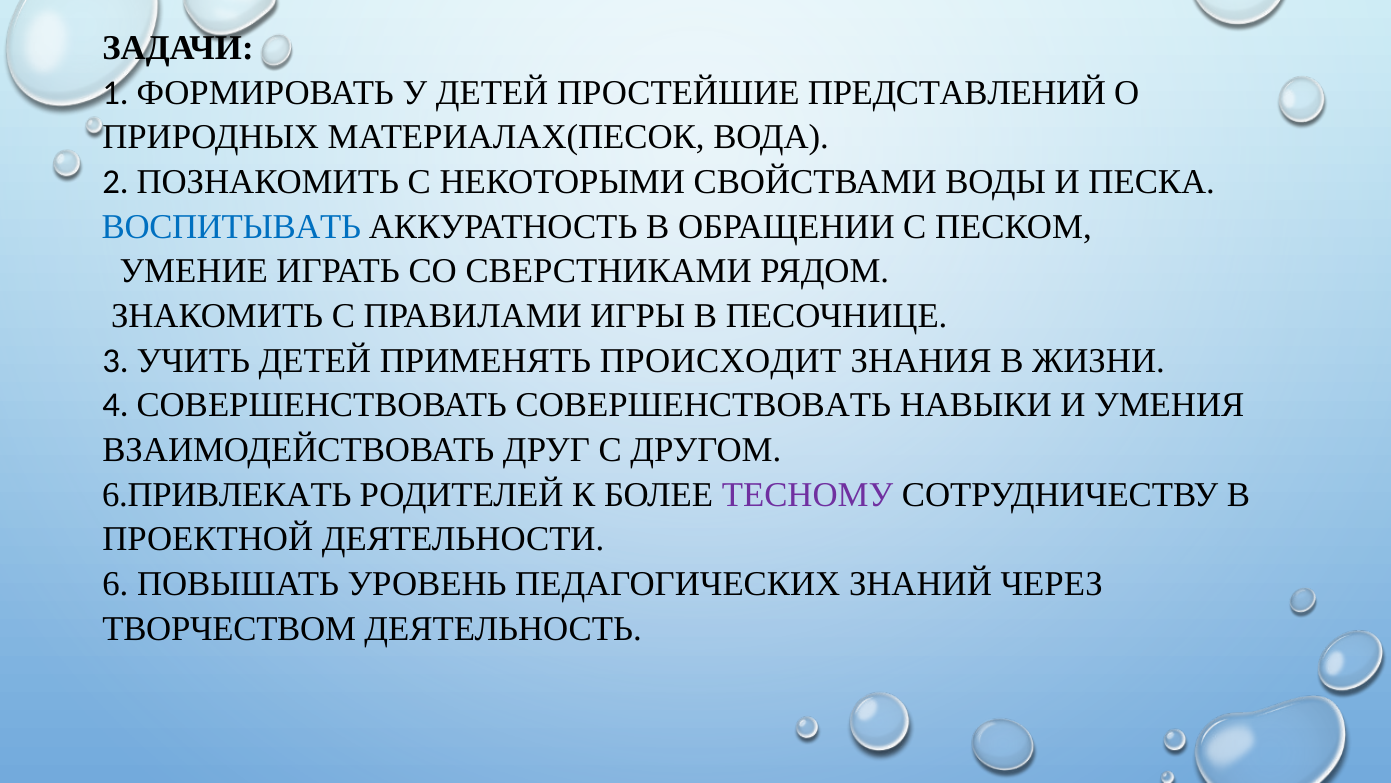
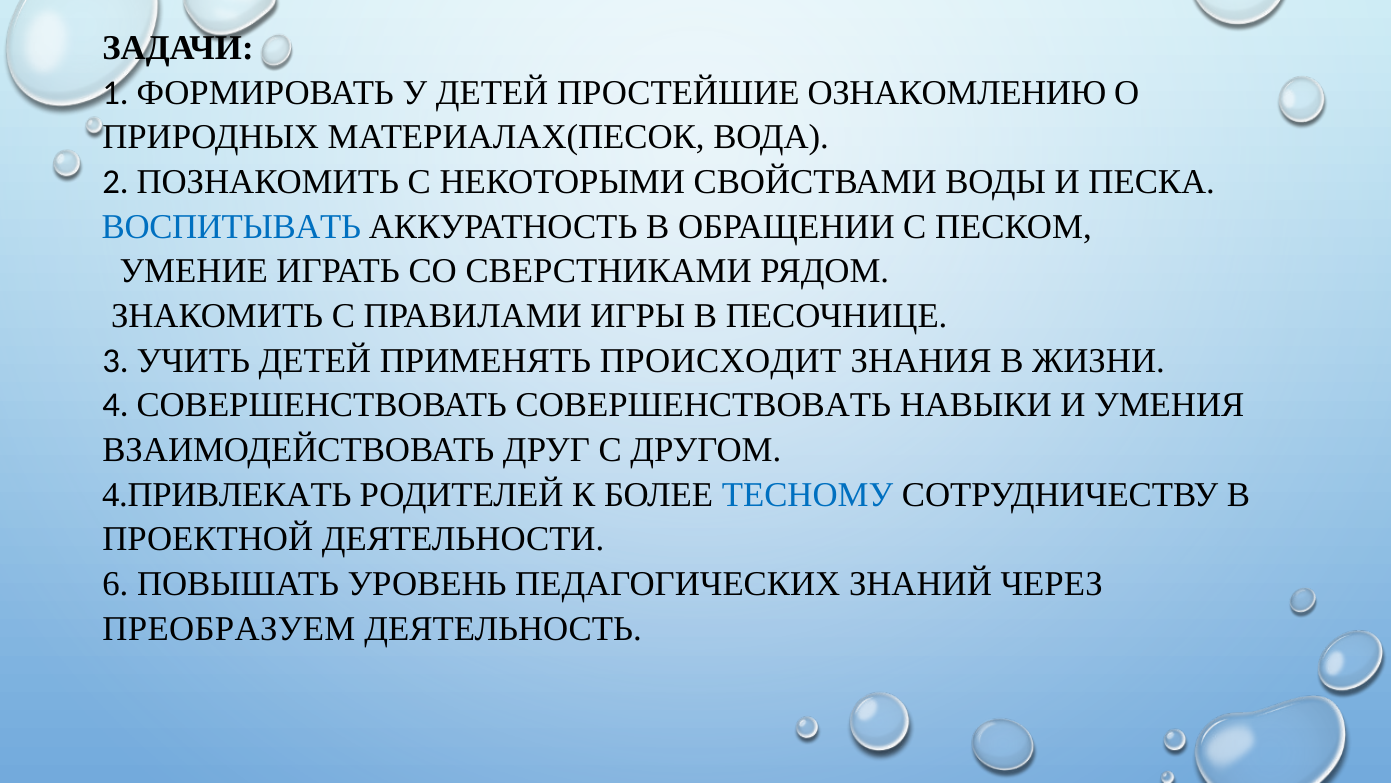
ПРЕДСТАВЛЕНИЙ: ПРЕДСТАВЛЕНИЙ -> ОЗНАКОМЛЕНИЮ (957, 93)
6.ПРИВЛЕКАТЬ: 6.ПРИВЛЕКАТЬ -> 4.ПРИВЛЕКАТЬ (227, 494)
ТЕСНОМУ colour: purple -> blue (808, 494)
ТВОРЧЕСТВОМ: ТВОРЧЕСТВОМ -> ПРЕОБРАЗУЕМ (229, 628)
